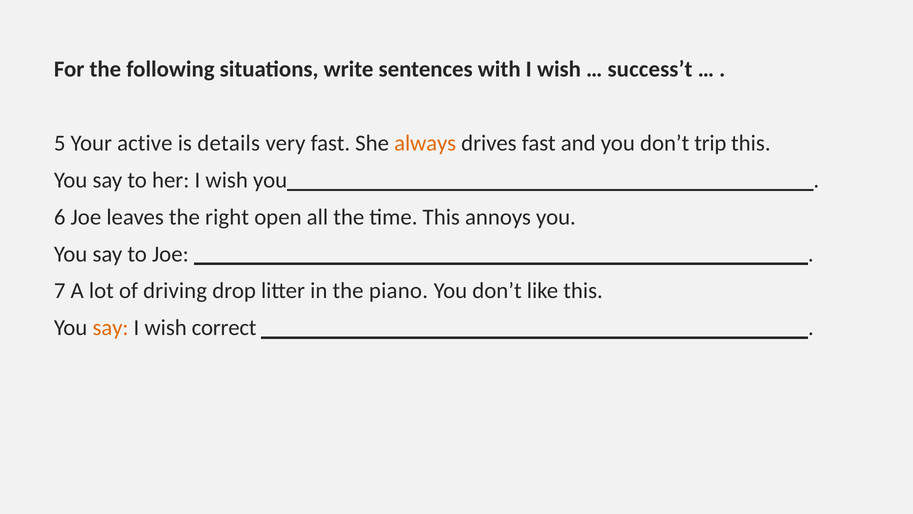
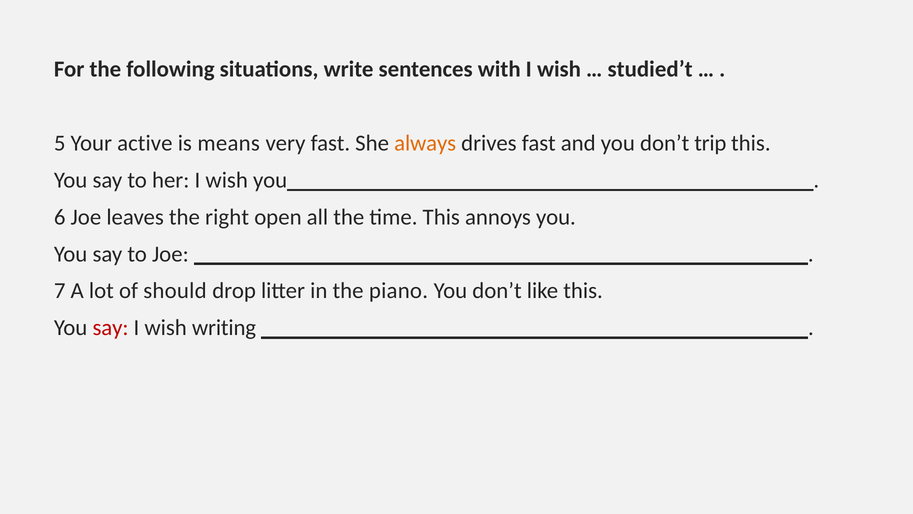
success’t: success’t -> studied’t (650, 69)
details: details -> means (229, 143)
driving: driving -> should (175, 291)
say colour: orange -> red (111, 328)
correct: correct -> writing (224, 328)
